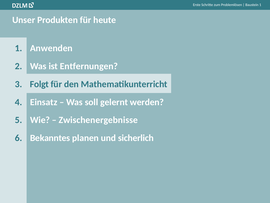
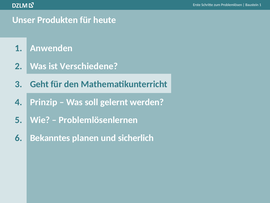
Entfernungen: Entfernungen -> Verschiedene (89, 66)
Folgt: Folgt -> Geht (39, 84)
Einsatz: Einsatz -> Prinzip (44, 102)
Zwischenergebnisse: Zwischenergebnisse -> Problemlösenlernen (98, 120)
